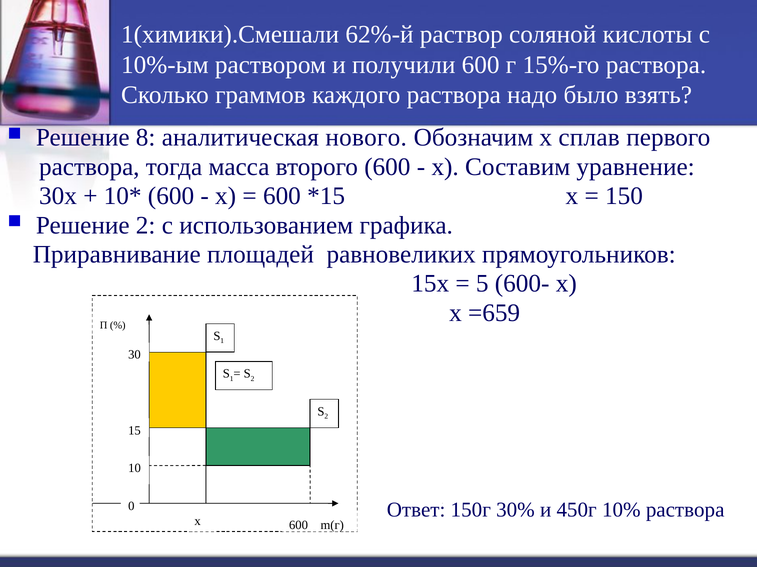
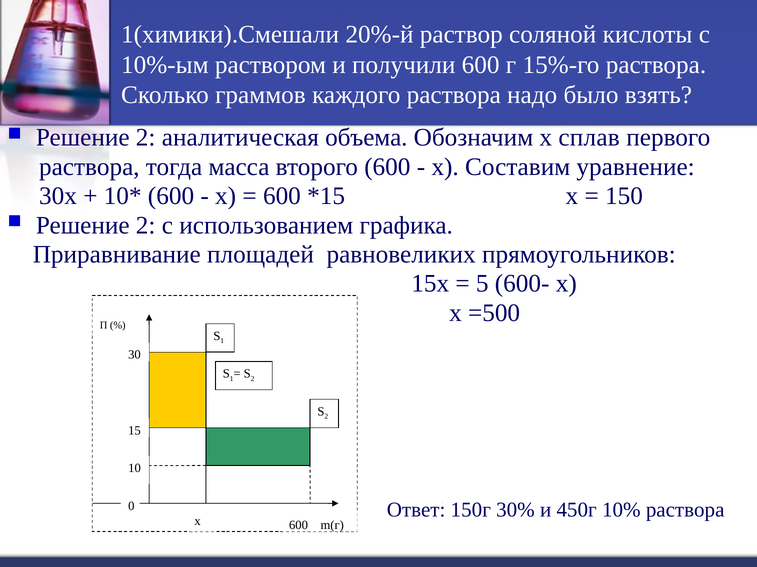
62%-й: 62%-й -> 20%-й (379, 35)
8: 8 -> 2 (146, 138)
нового: нового -> объема (366, 138)
=659: =659 -> =500 (494, 313)
